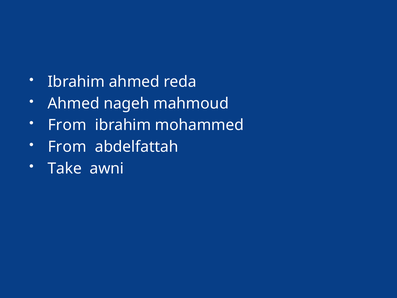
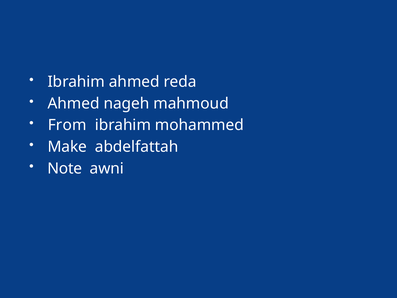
From: From -> Make (67, 147)
Take: Take -> Note (65, 168)
